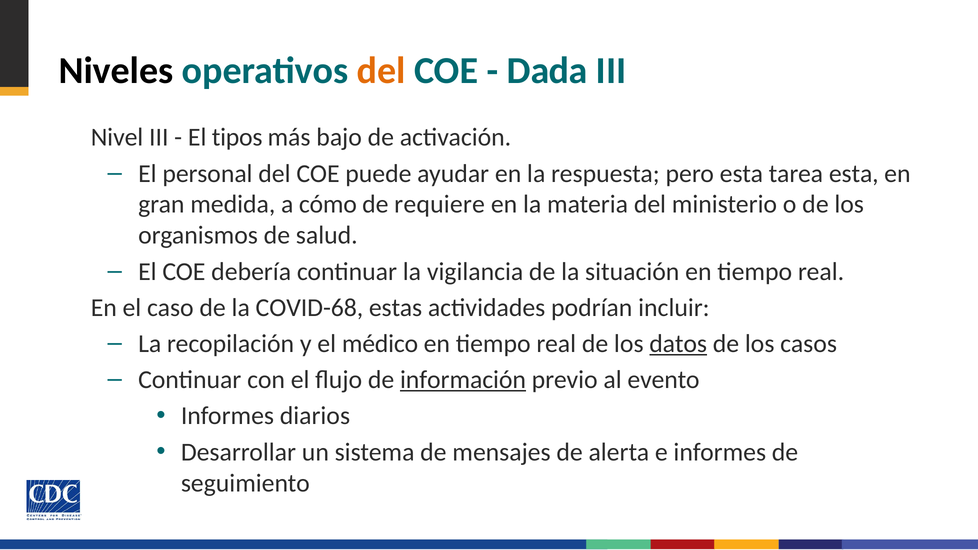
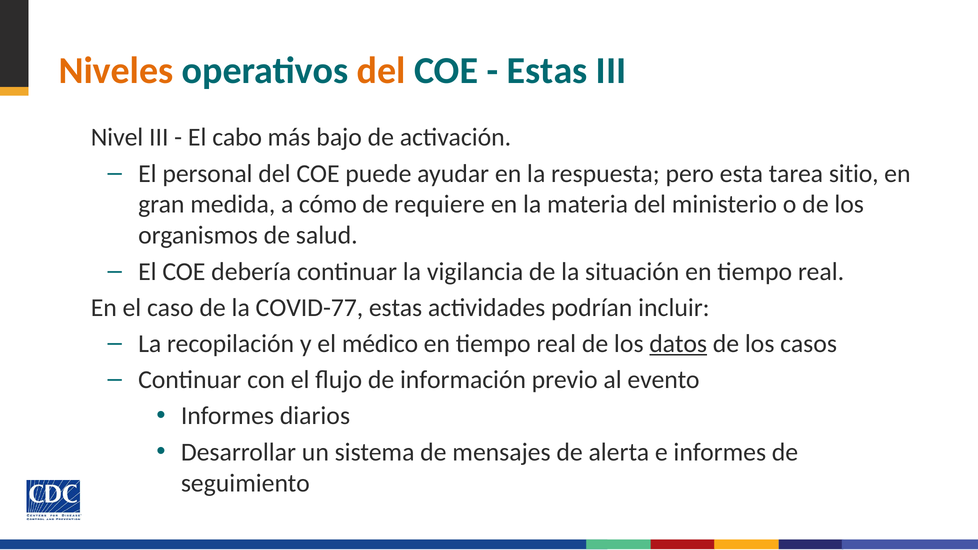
Niveles colour: black -> orange (116, 71)
Dada: Dada -> Estas (547, 71)
tipos: tipos -> cabo (237, 137)
tarea esta: esta -> sitio (854, 174)
COVID-68: COVID-68 -> COVID-77 (309, 308)
información underline: present -> none (463, 380)
